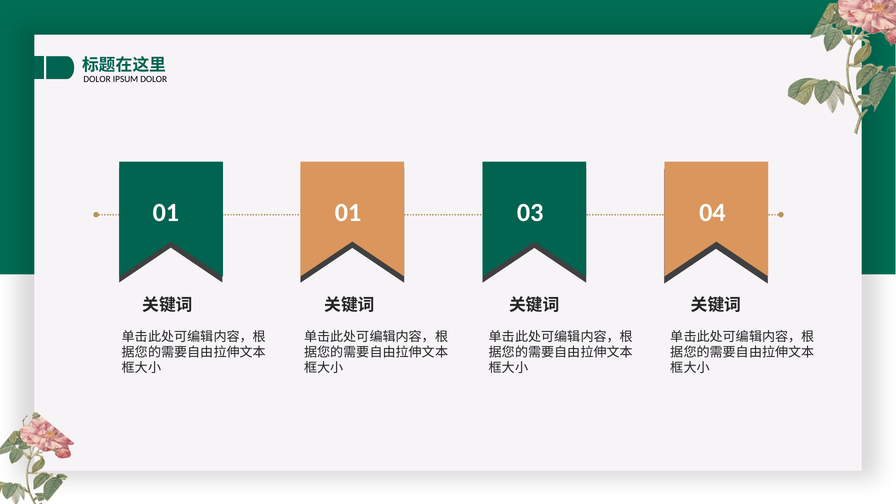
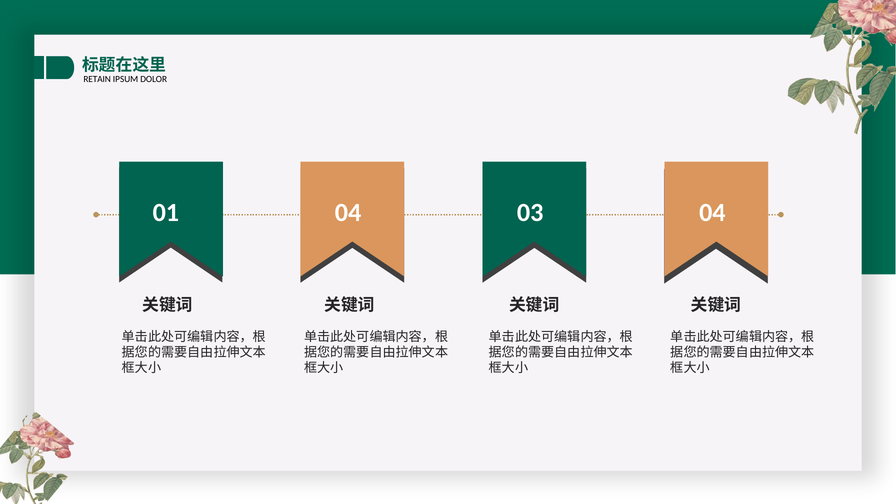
DOLOR: DOLOR -> RETAIN (97, 79)
01 01: 01 -> 04 (348, 212)
